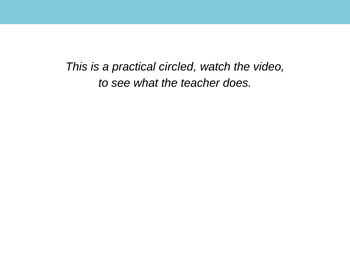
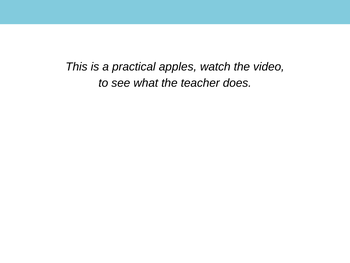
circled: circled -> apples (178, 67)
